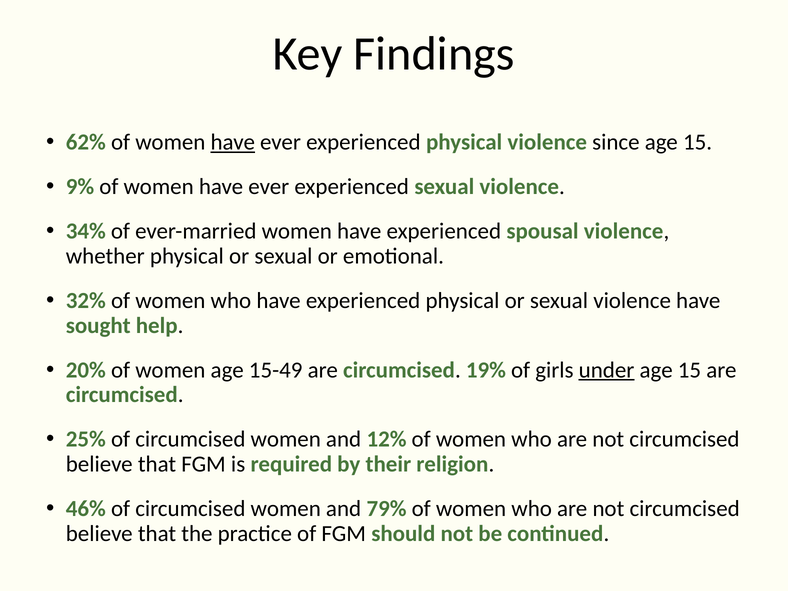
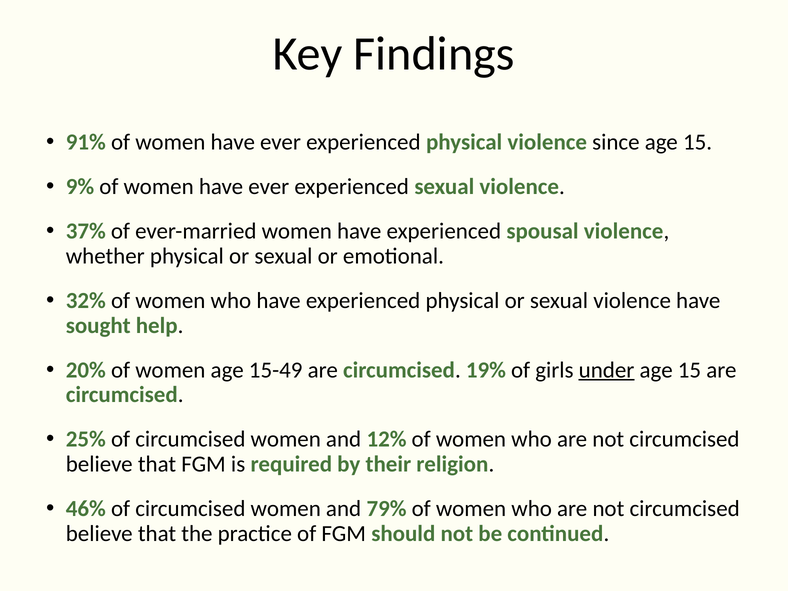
62%: 62% -> 91% (86, 142)
have underline: present -> none (233, 142)
34%: 34% -> 37% (86, 231)
